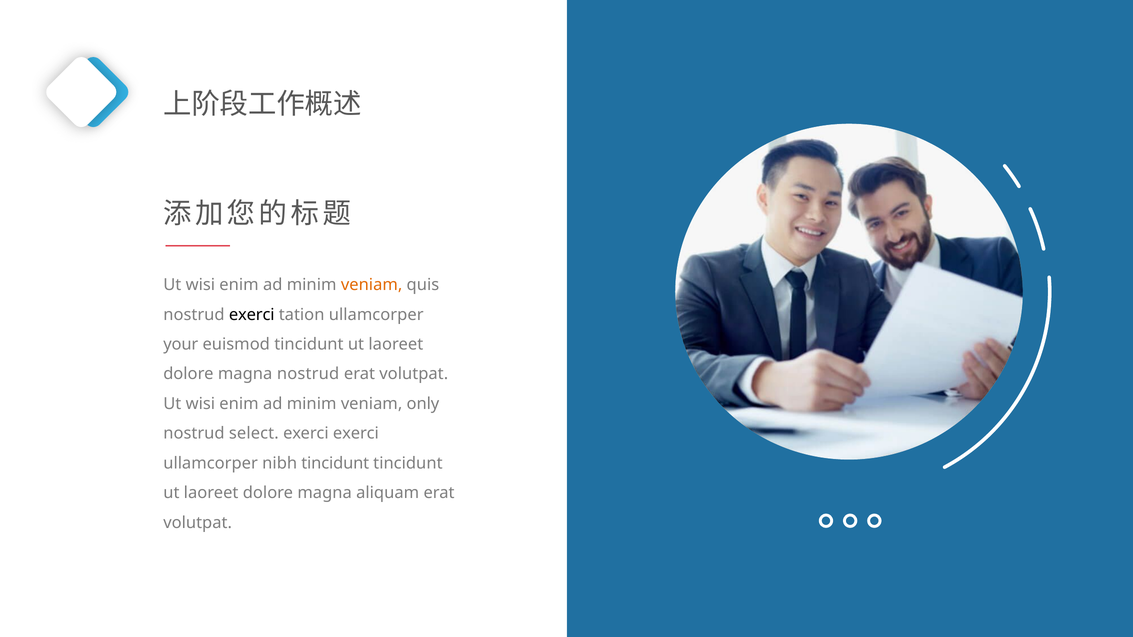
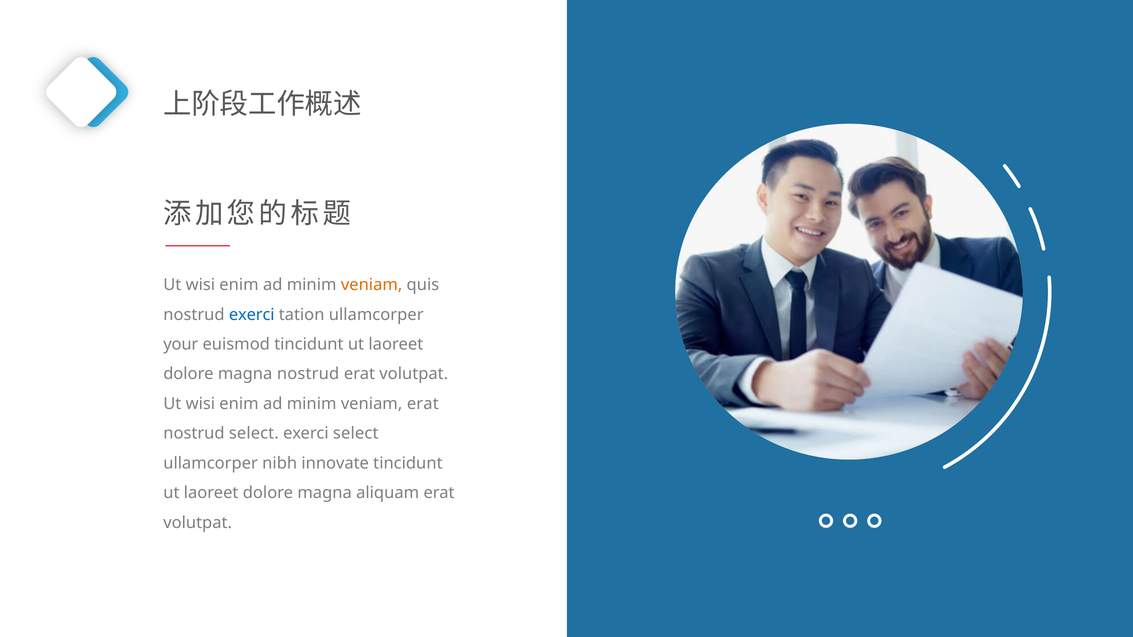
exerci colour: black -> blue (252, 315)
veniam only: only -> erat (423, 404)
exerci exerci: exerci -> select (356, 434)
nibh tincidunt: tincidunt -> innovate (335, 463)
